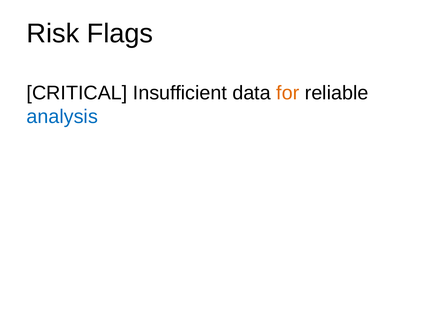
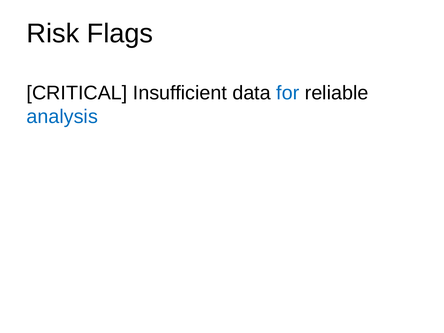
for colour: orange -> blue (288, 93)
